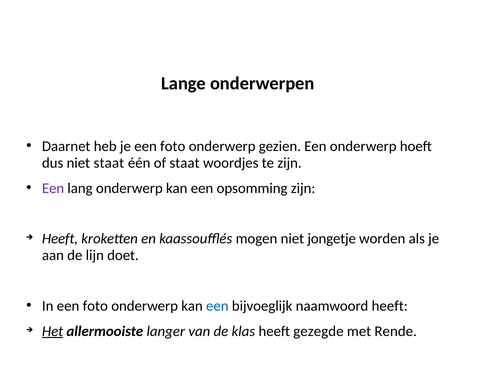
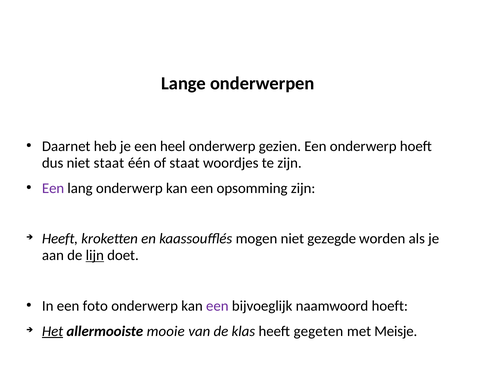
je een foto: foto -> heel (173, 147)
jongetje: jongetje -> gezegde (332, 239)
lijn underline: none -> present (95, 256)
een colour: blue -> purple (217, 306)
naamwoord heeft: heeft -> hoeft (390, 306)
langer: langer -> mooie (166, 332)
gezegde: gezegde -> gegeten (318, 332)
Rende: Rende -> Meisje (396, 332)
